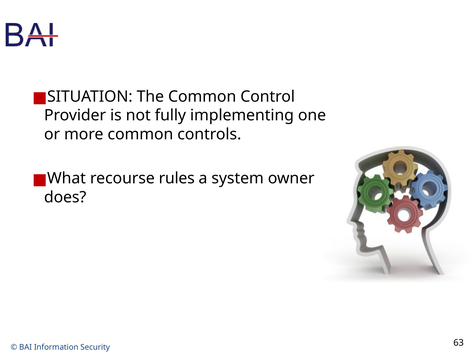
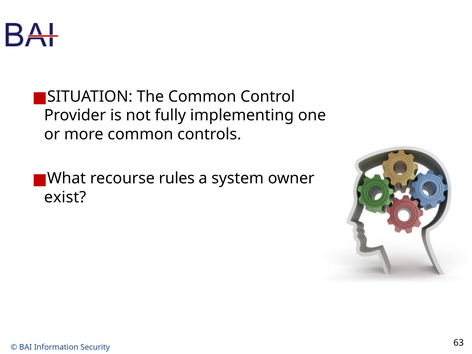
does: does -> exist (65, 197)
